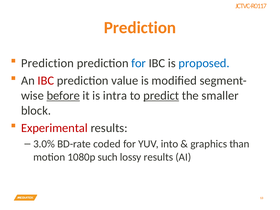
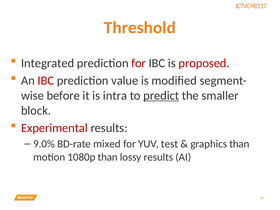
Prediction: Prediction -> Threshold (140, 28)
Prediction: Prediction -> Integrated (48, 63)
for colour: blue -> red (139, 63)
proposed colour: blue -> red (204, 63)
before underline: present -> none (63, 96)
3.0%: 3.0% -> 9.0% (44, 144)
coded: coded -> mixed (107, 144)
into: into -> test (170, 144)
1080p such: such -> than (108, 157)
